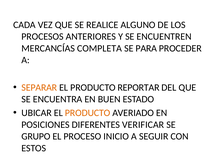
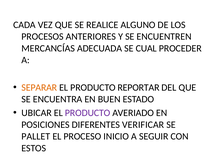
COMPLETA: COMPLETA -> ADECUADA (100, 48)
PARA: PARA -> CUAL (146, 48)
PRODUCTO colour: orange -> purple (88, 113)
GRUPO: GRUPO -> PALLET (36, 136)
